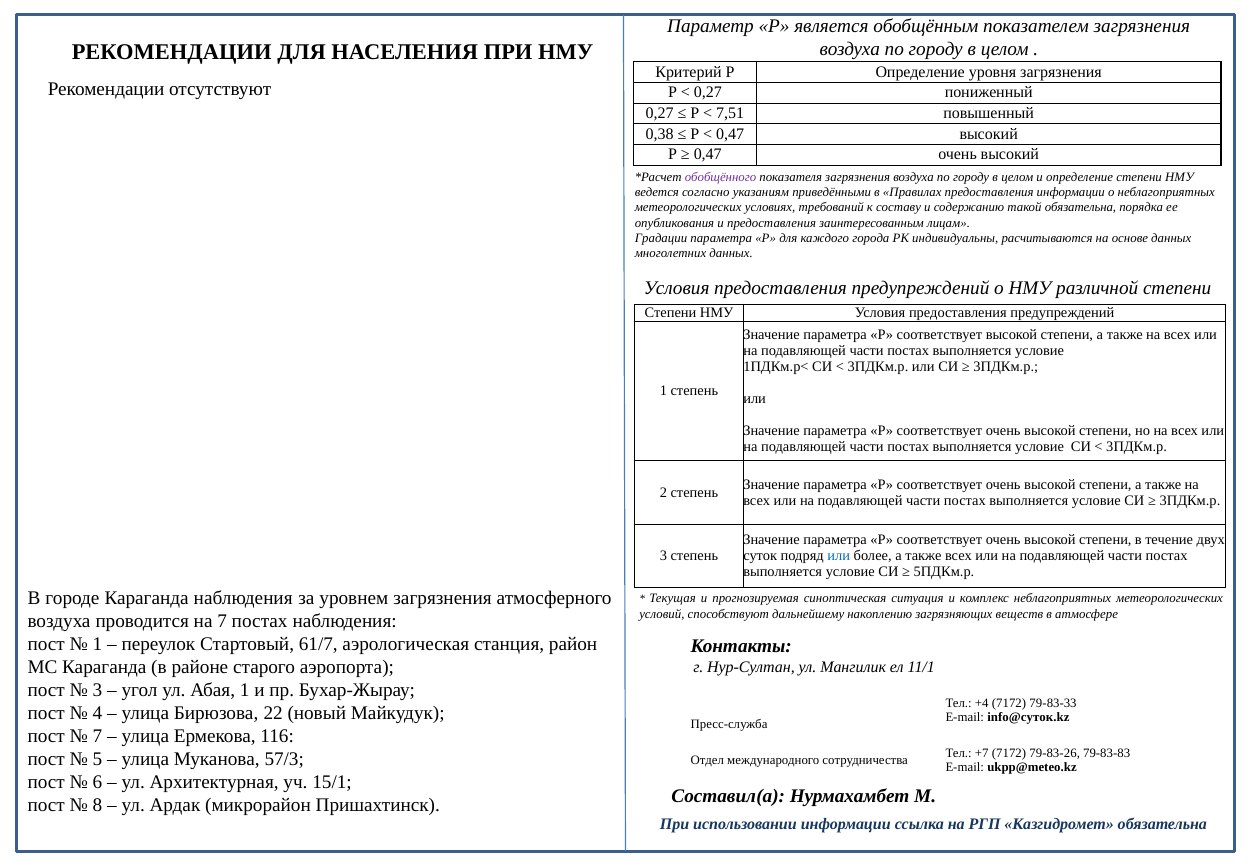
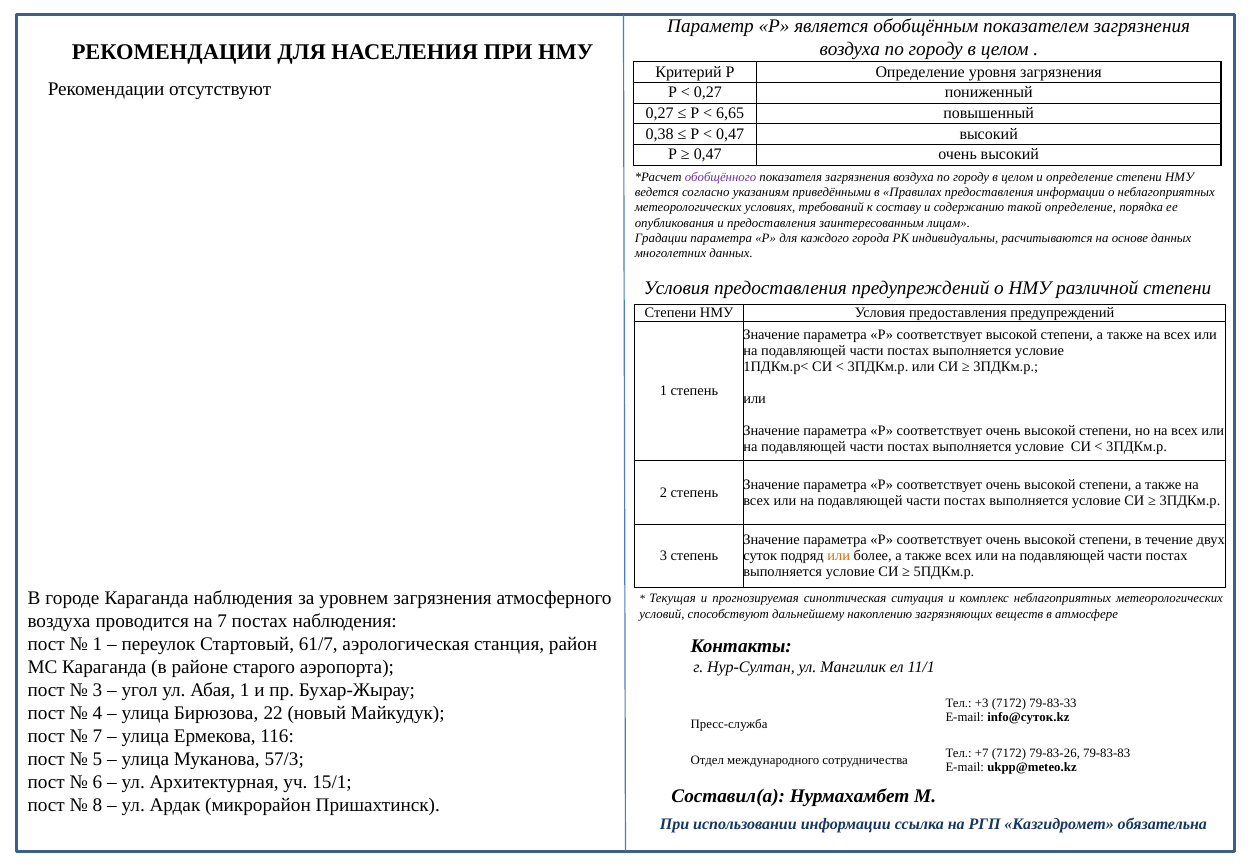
7,51: 7,51 -> 6,65 (730, 113)
такой обязательна: обязательна -> определение (1080, 208)
или colour: blue -> orange (839, 556)
+4: +4 -> +3 (982, 703)
